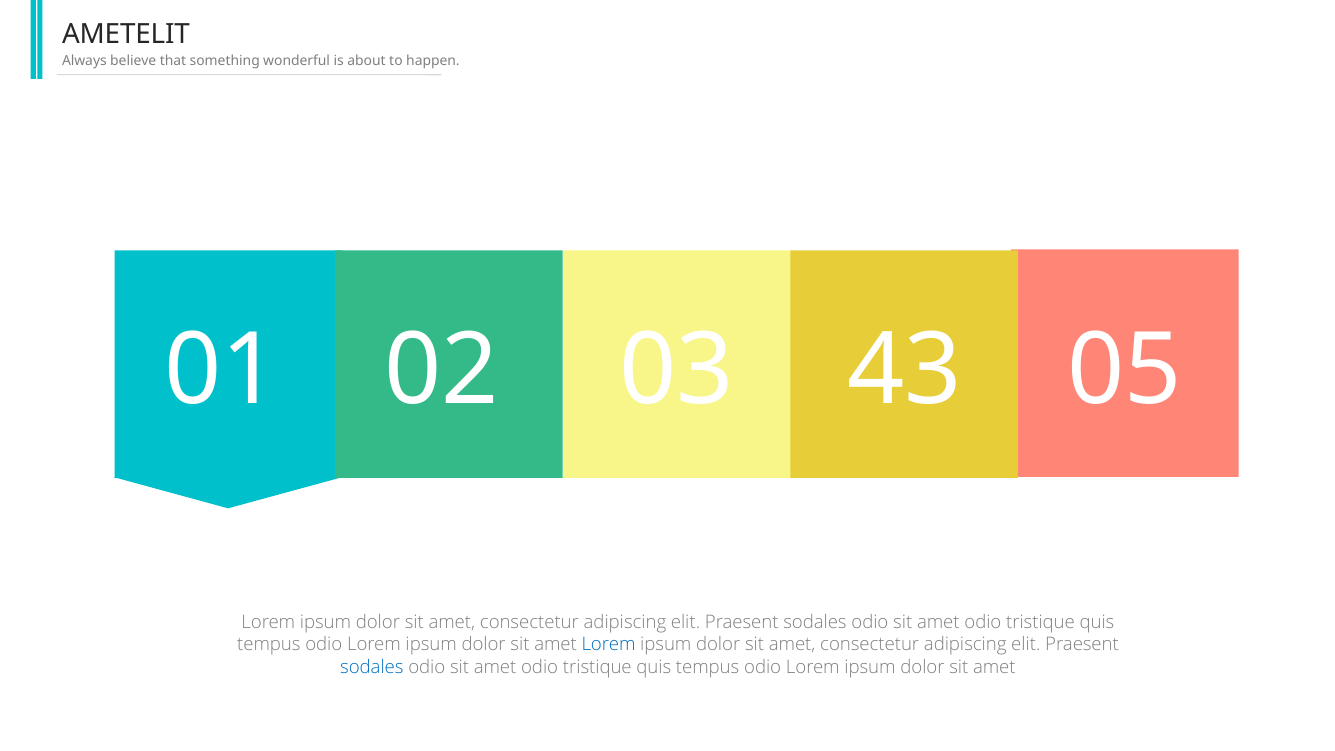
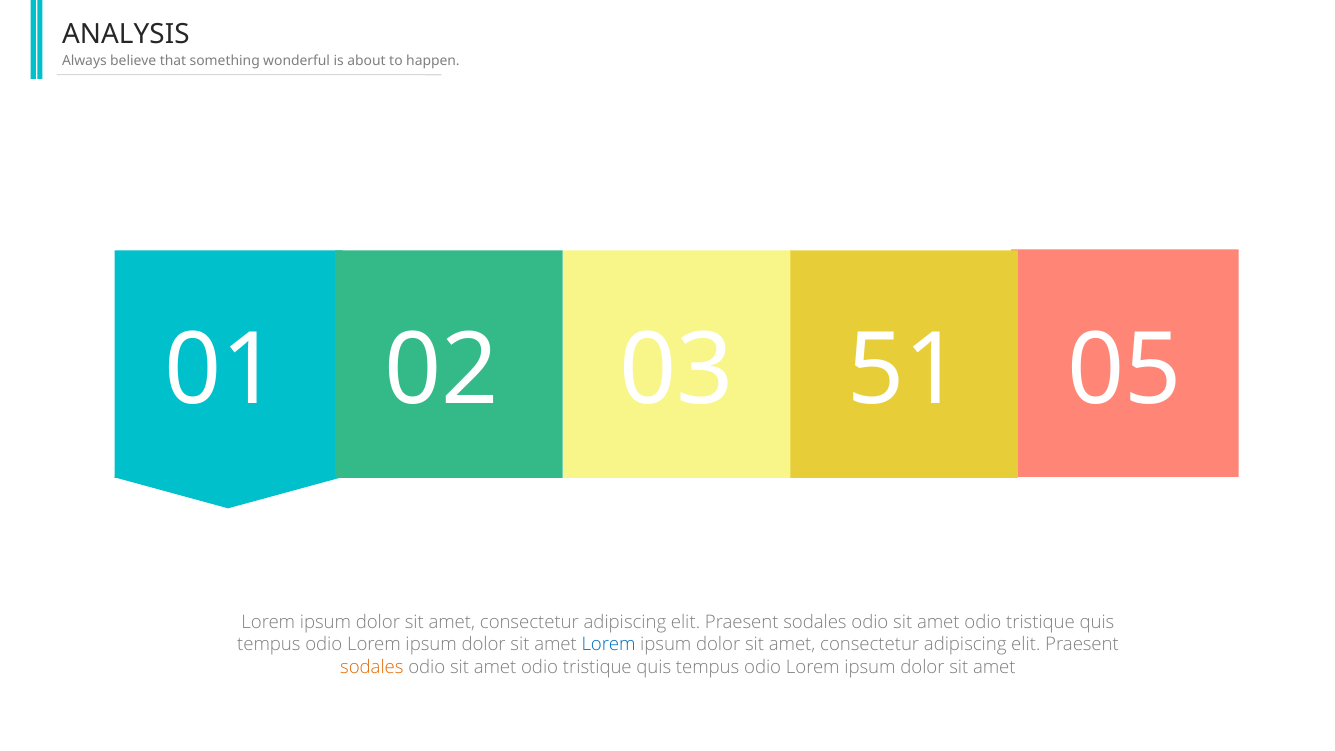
AMETELIT: AMETELIT -> ANALYSIS (126, 34)
43: 43 -> 51 (904, 370)
sodales colour: blue -> orange (372, 667)
